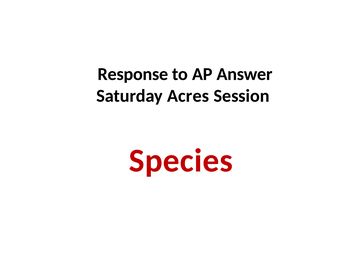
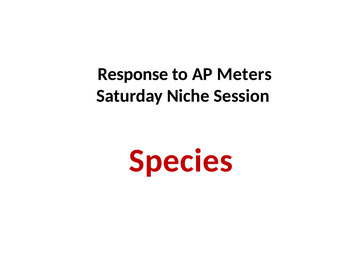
Answer: Answer -> Meters (244, 74)
Acres: Acres -> Niche (188, 96)
